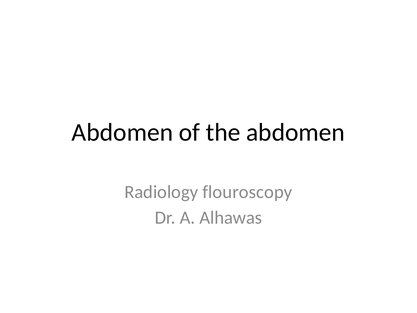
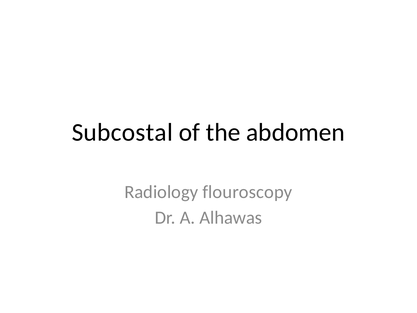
Abdomen: Abdomen -> Subcostal (122, 132)
